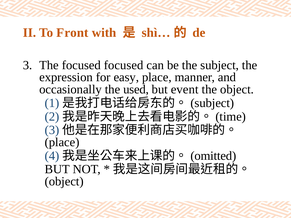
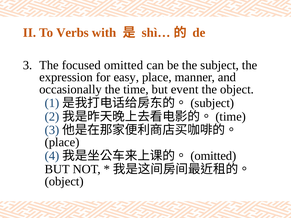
Front: Front -> Verbs (73, 33)
focused focused: focused -> omitted (124, 65)
the used: used -> time (136, 90)
